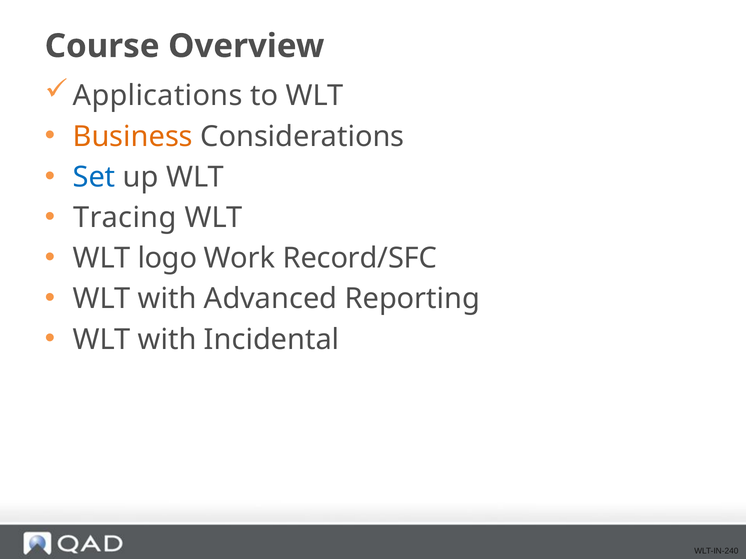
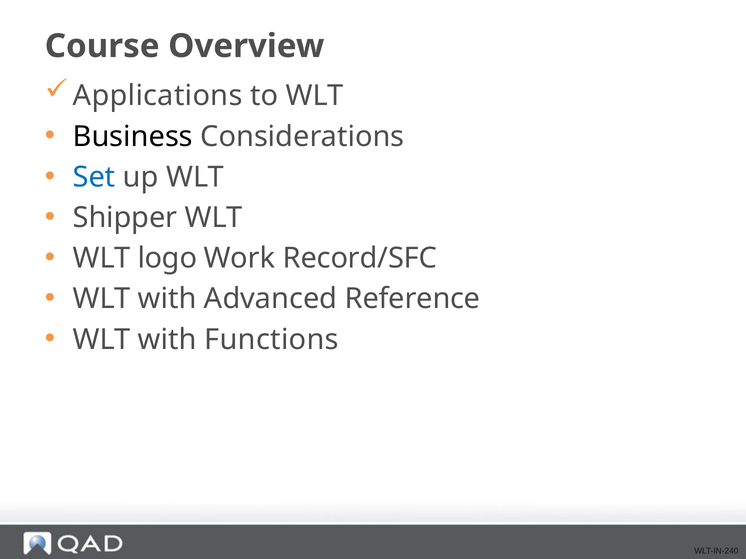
Business colour: orange -> black (133, 137)
Tracing: Tracing -> Shipper (125, 218)
Reporting: Reporting -> Reference (413, 299)
Incidental: Incidental -> Functions (272, 340)
